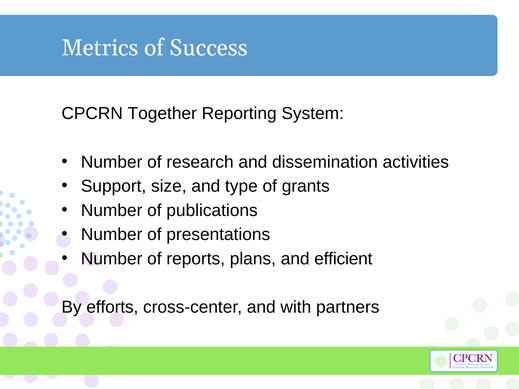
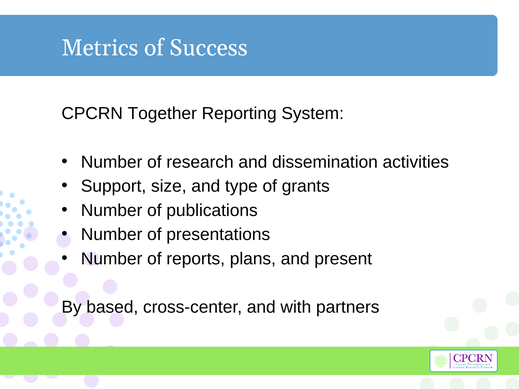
efficient: efficient -> present (343, 259)
efforts: efforts -> based (112, 307)
